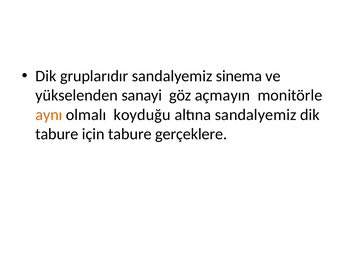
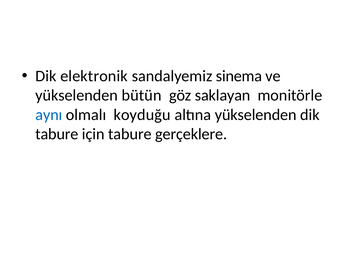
gruplarıdır: gruplarıdır -> elektronik (94, 76)
sanayi: sanayi -> bütün (142, 96)
açmayın: açmayın -> saklayan (223, 96)
aynı colour: orange -> blue (49, 115)
altına sandalyemiz: sandalyemiz -> yükselenden (256, 115)
